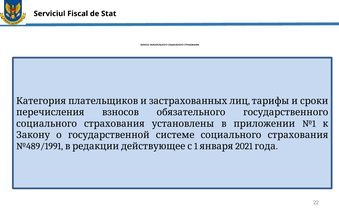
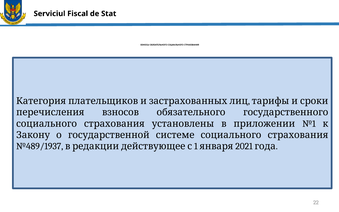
№489/1991: №489/1991 -> №489/1937 (40, 146)
